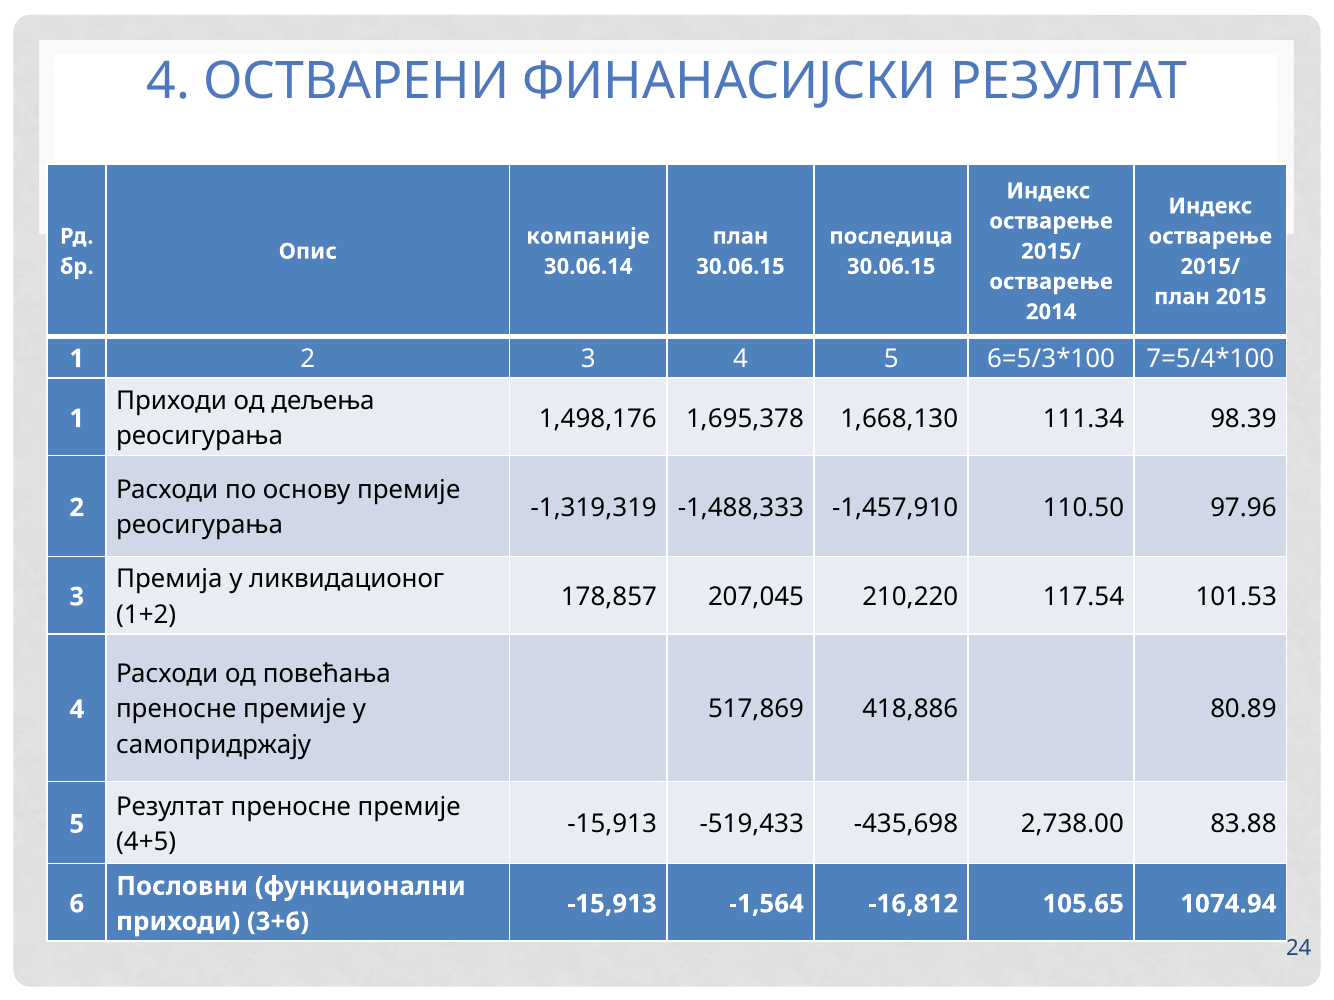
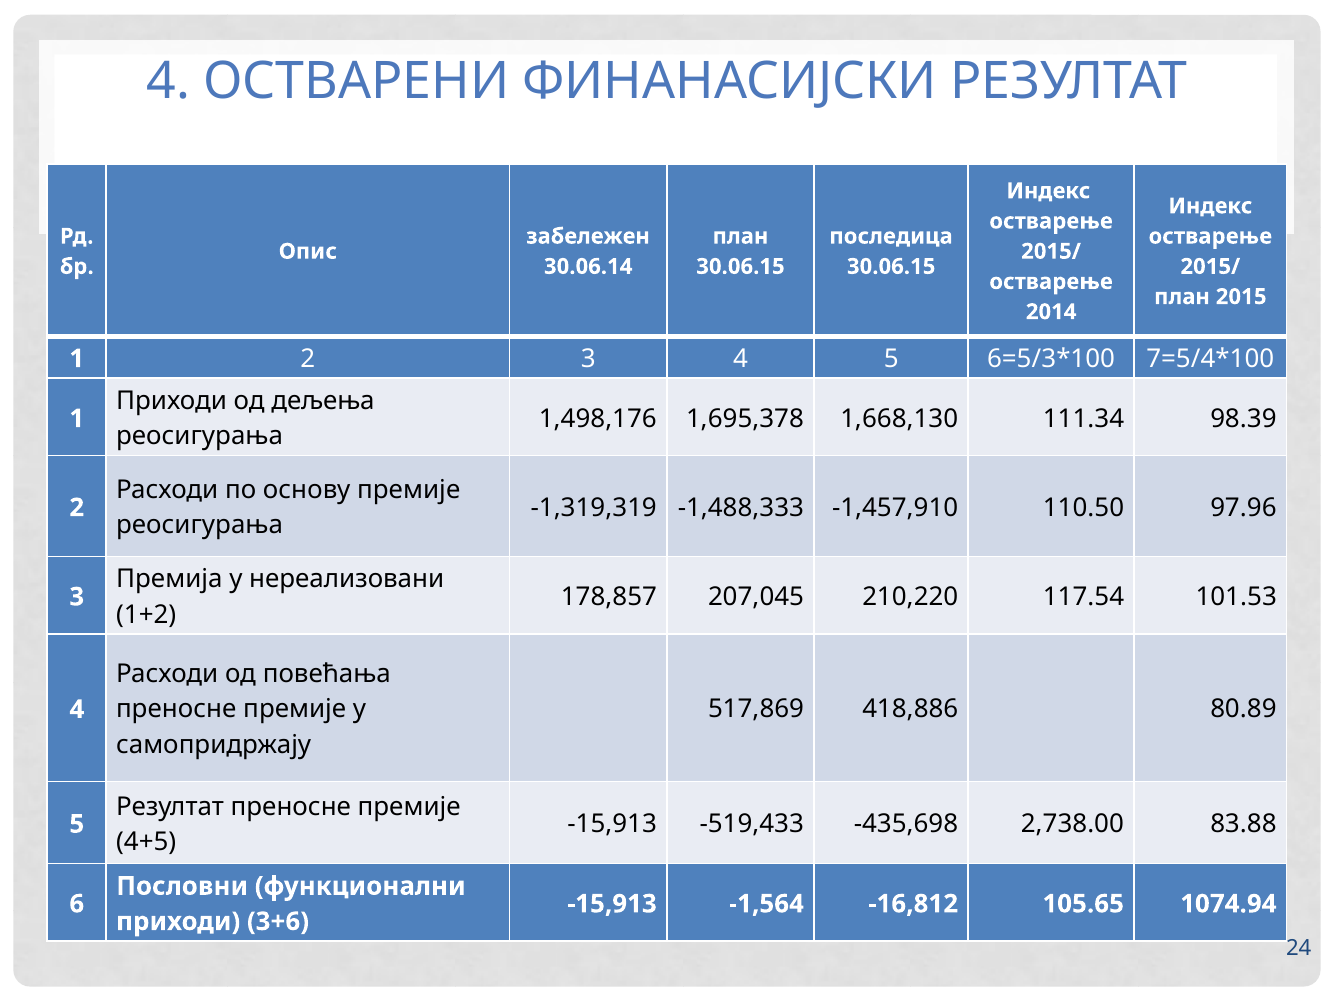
компаније: компаније -> забележен (588, 236)
ликвидационог: ликвидационог -> нереализовани (347, 579)
